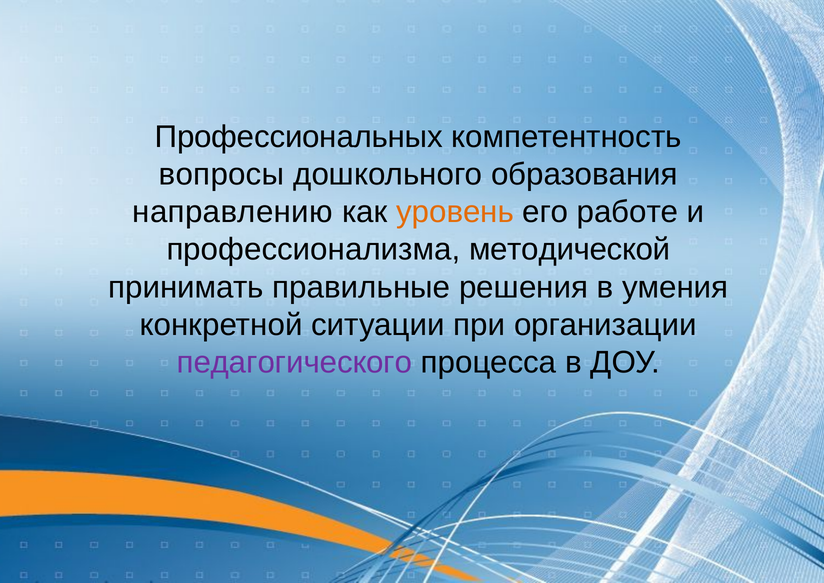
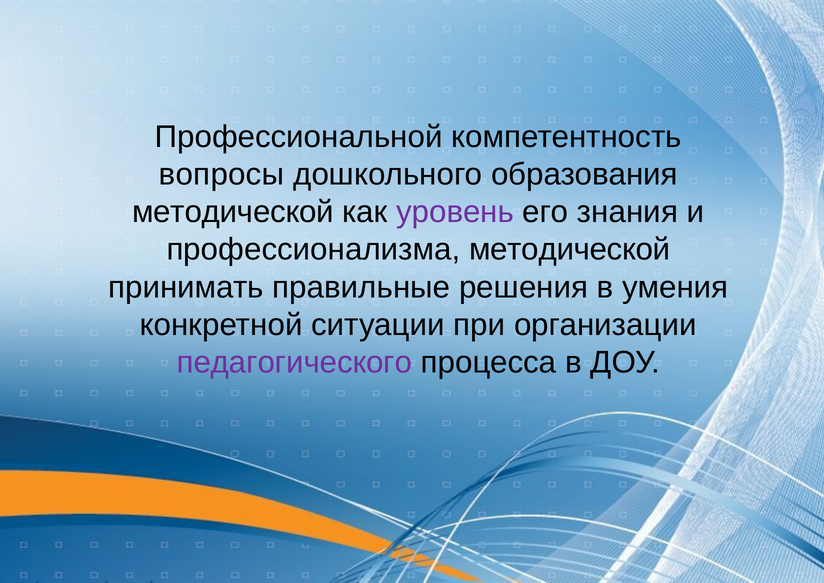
Профессиональных: Профессиональных -> Профессиональной (299, 137)
направлению: направлению -> методической (233, 212)
уровень colour: orange -> purple (455, 212)
работе: работе -> знания (627, 212)
